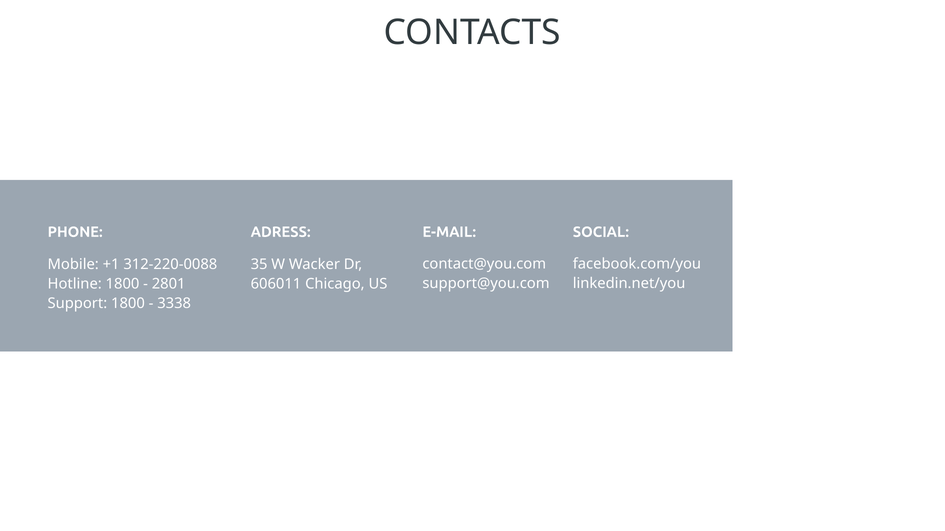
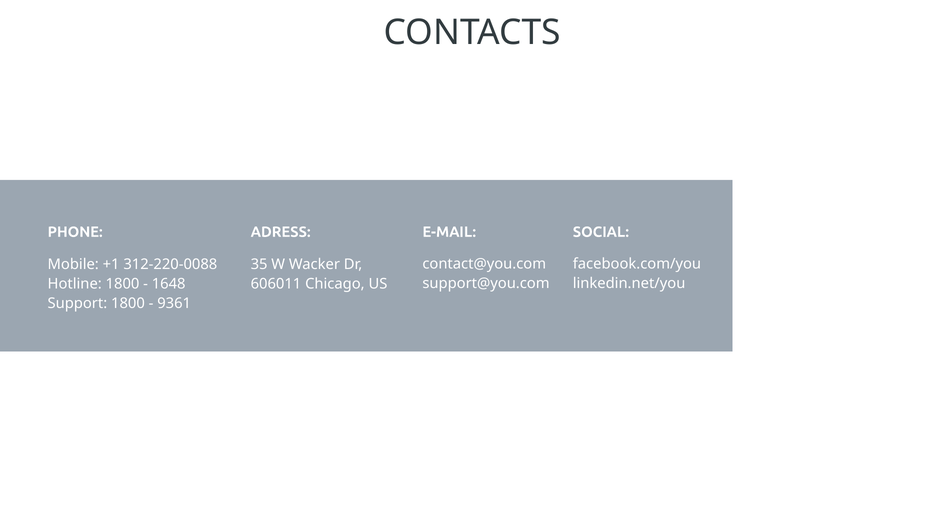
2801: 2801 -> 1648 (169, 284)
3338: 3338 -> 9361 (174, 304)
